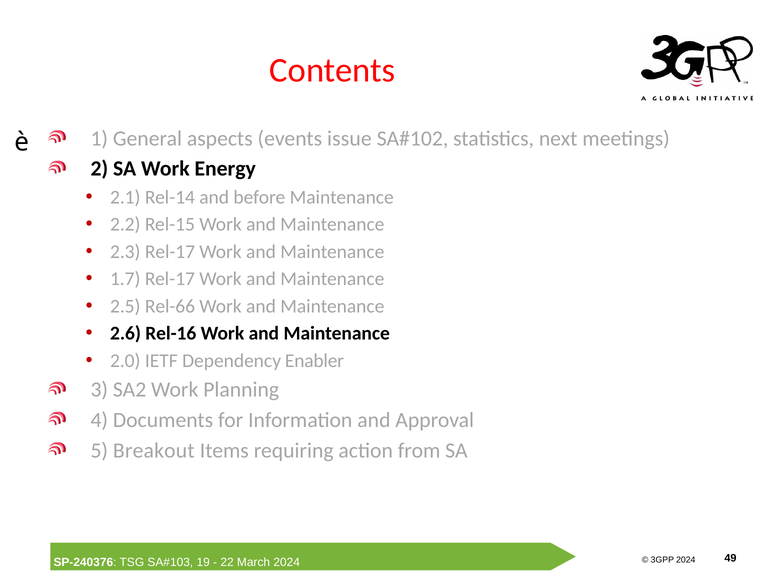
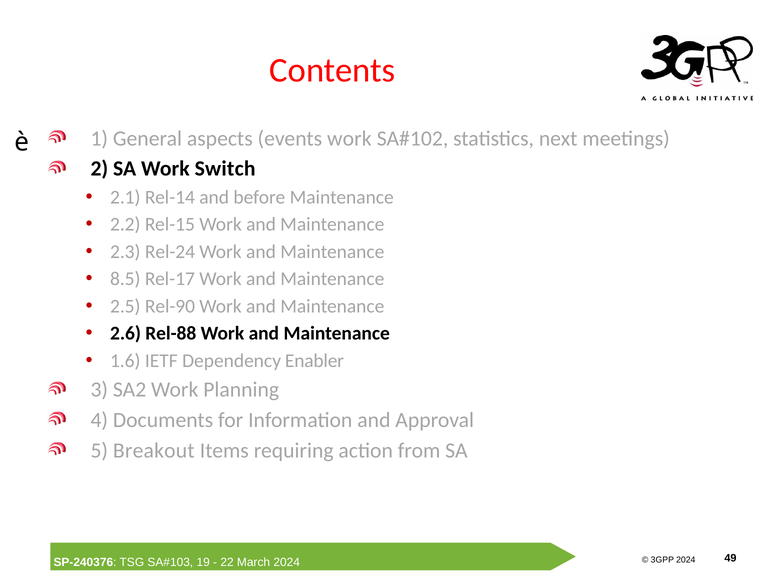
events issue: issue -> work (349, 139)
Energy: Energy -> Switch (225, 169)
2.3 Rel-17: Rel-17 -> Rel-24 (170, 252)
1.7: 1.7 -> 8.5 (125, 279)
Rel-66: Rel-66 -> Rel-90 (170, 306)
Rel-16: Rel-16 -> Rel-88 (171, 334)
2.0: 2.0 -> 1.6 (125, 361)
